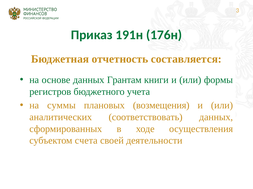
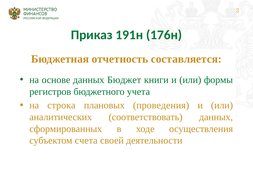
Грантам: Грантам -> Бюджет (124, 80)
суммы: суммы -> строка (61, 106)
возмещения: возмещения -> проведения (161, 106)
